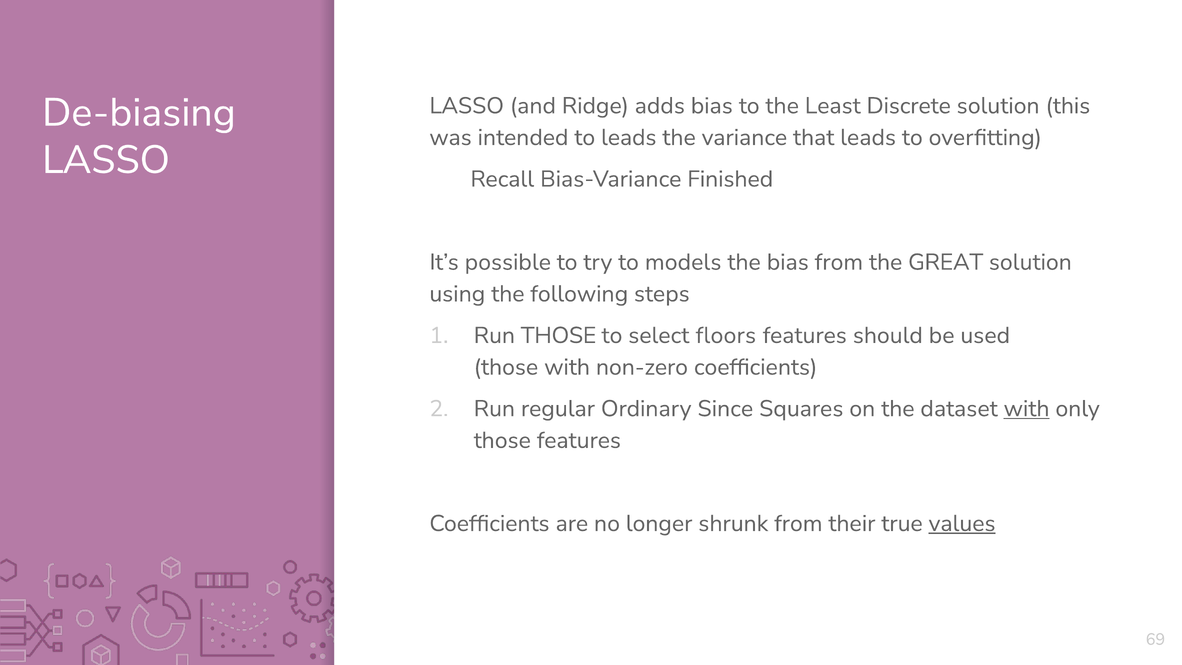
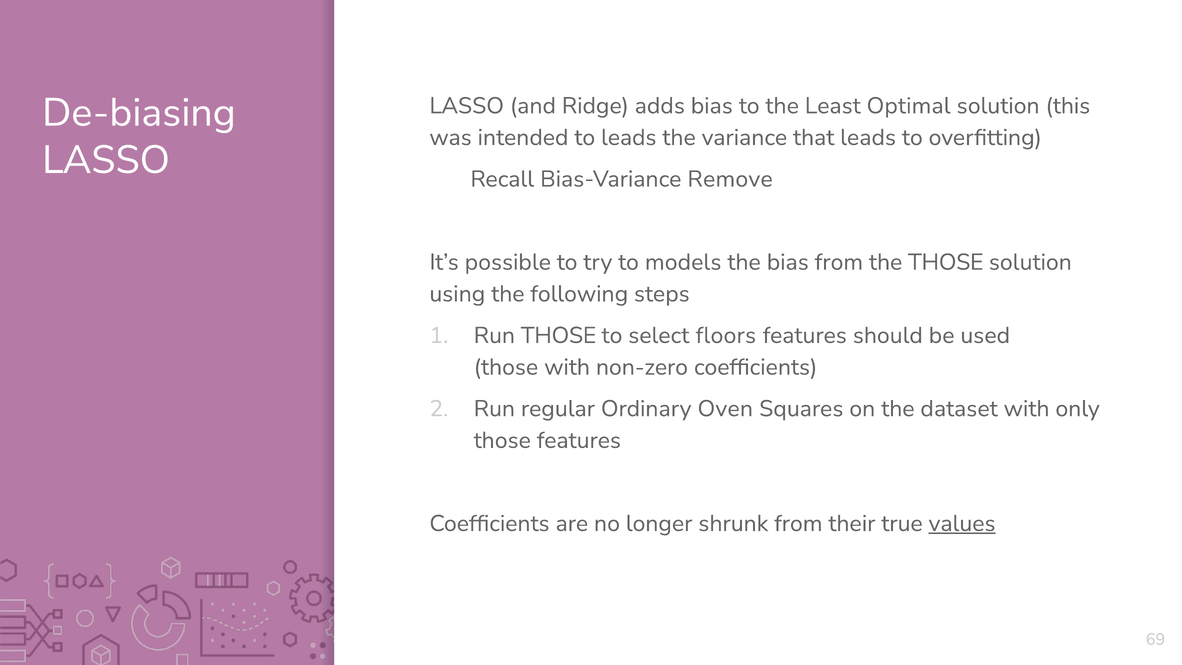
Discrete: Discrete -> Optimal (909, 106)
Finished: Finished -> Remove (730, 179)
the GREAT: GREAT -> THOSE (946, 262)
Since: Since -> Oven (725, 409)
with underline: present -> none (1027, 409)
